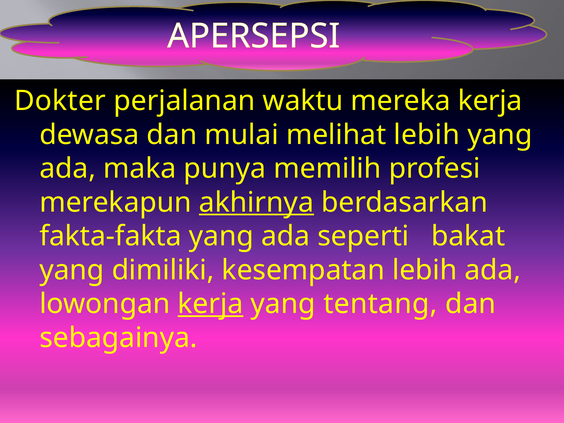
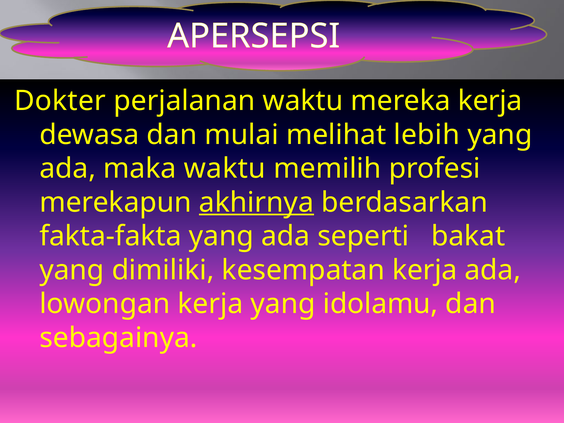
maka punya: punya -> waktu (225, 169)
kesempatan lebih: lebih -> kerja (425, 270)
kerja underline: present -> none (210, 304)
tentang: tentang -> idolamu (381, 304)
